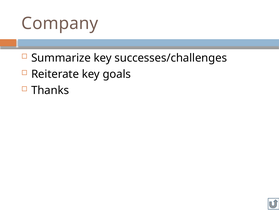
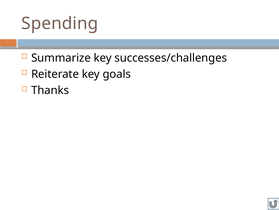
Company: Company -> Spending (60, 23)
